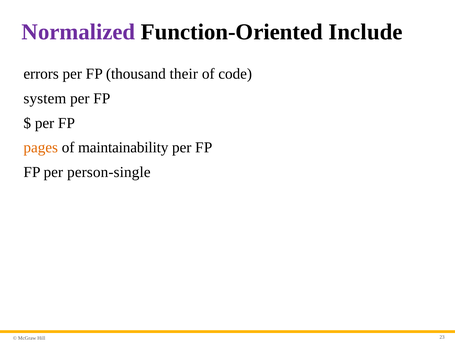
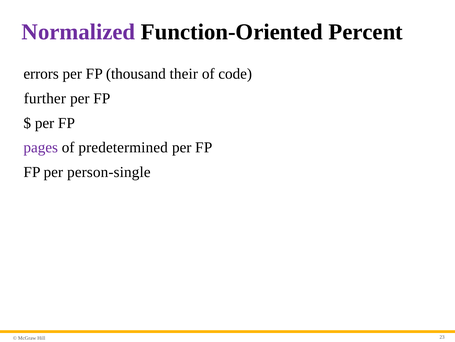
Include: Include -> Percent (366, 32)
system: system -> further (45, 98)
pages colour: orange -> purple (41, 147)
maintainability: maintainability -> predetermined (123, 147)
